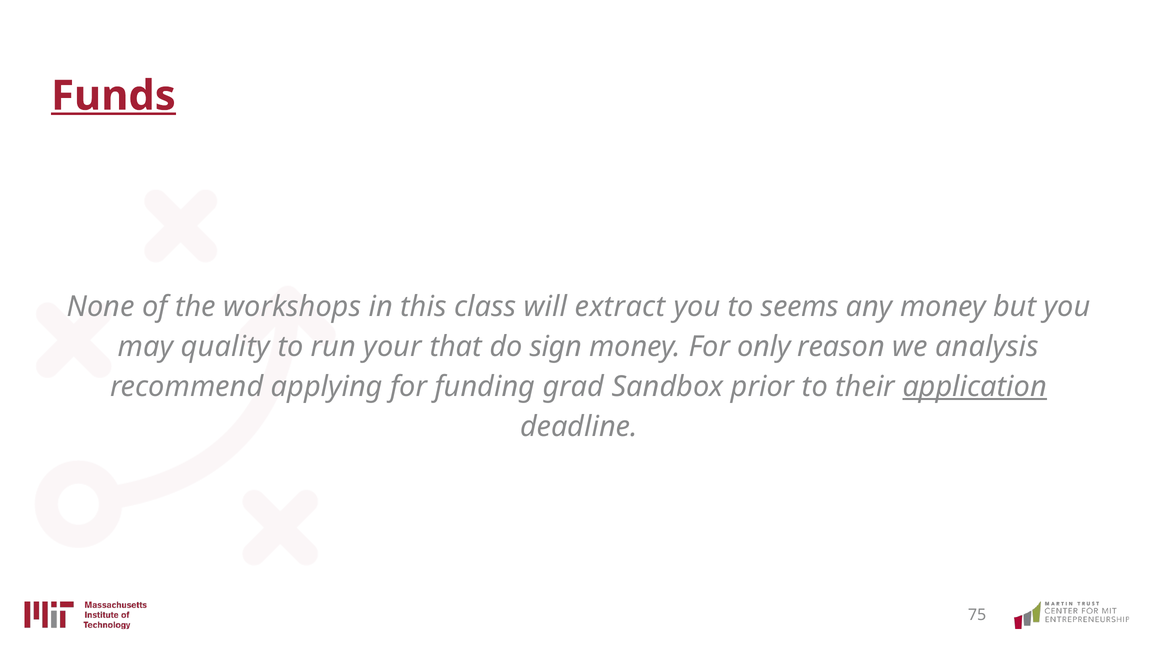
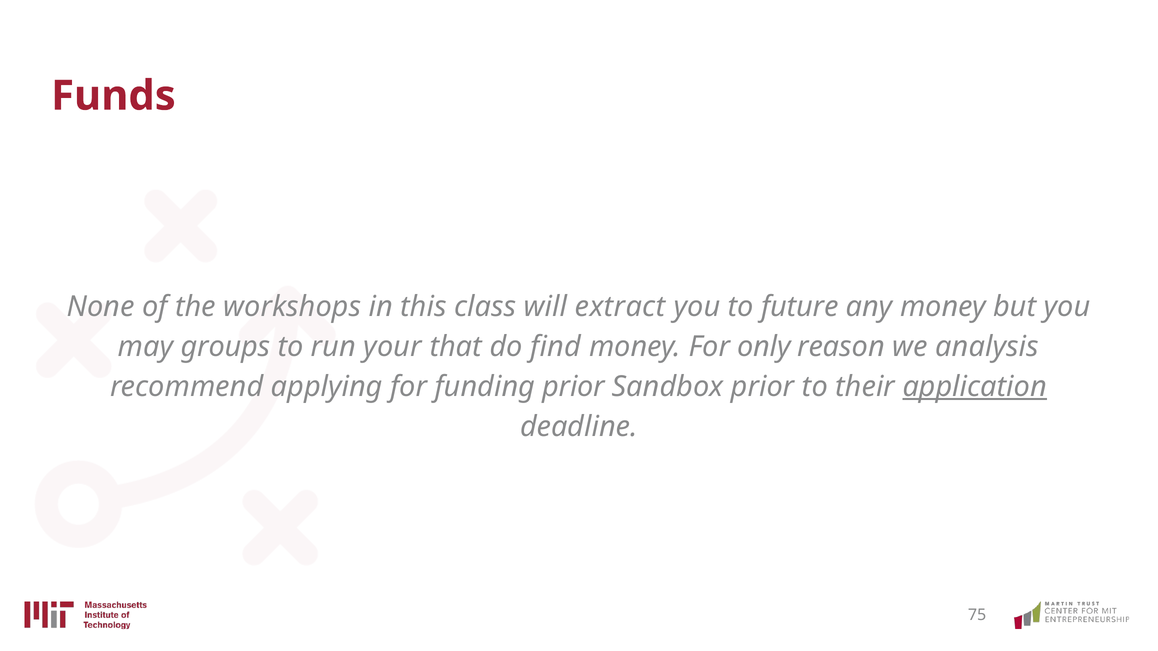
Funds underline: present -> none (113, 96)
seems: seems -> future (800, 307)
quality: quality -> groups (226, 347)
sign: sign -> find (556, 347)
funding grad: grad -> prior (574, 387)
